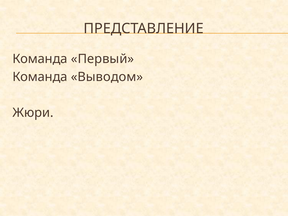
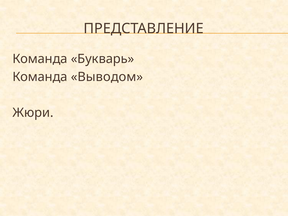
Первый: Первый -> Букварь (103, 59)
